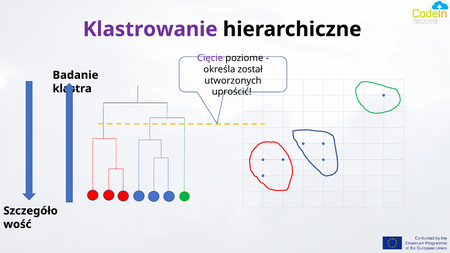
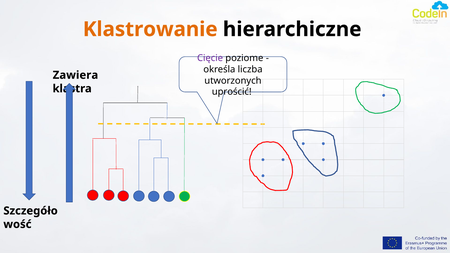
Klastrowanie colour: purple -> orange (150, 29)
został: został -> liczba (250, 69)
Badanie: Badanie -> Zawiera (75, 75)
